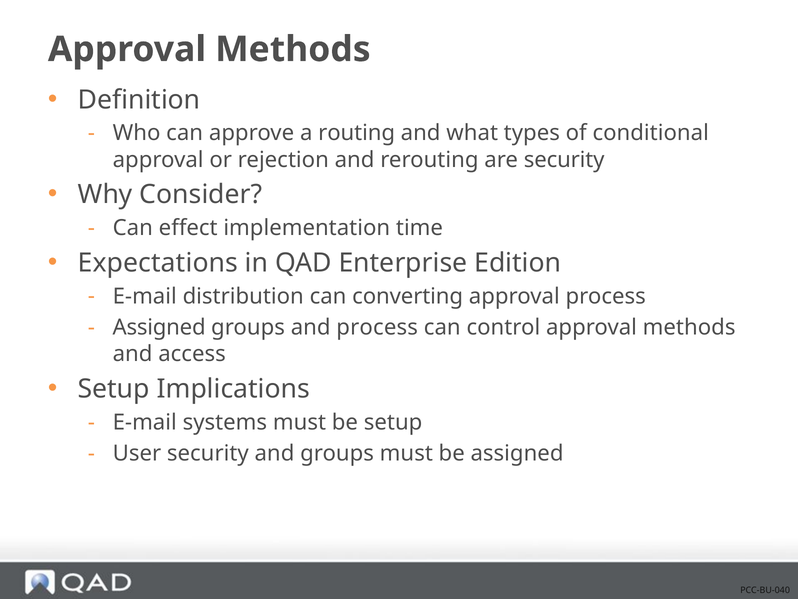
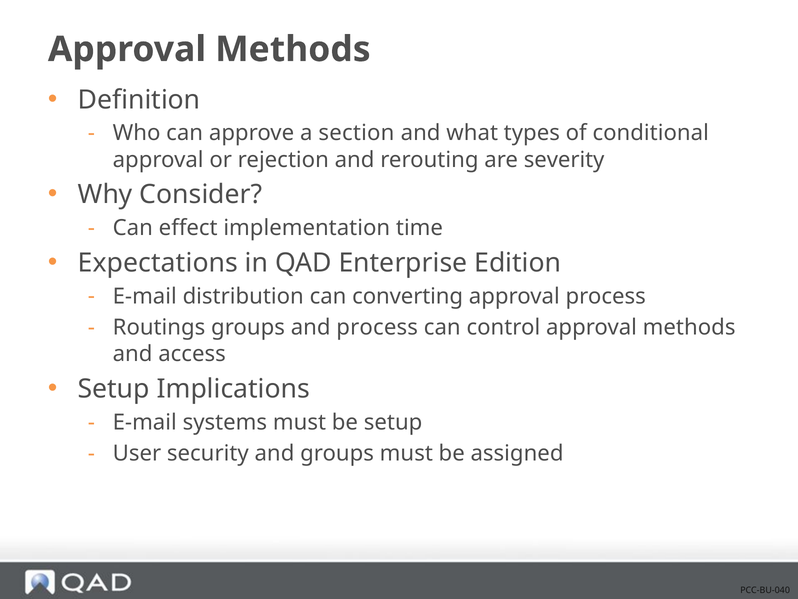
routing: routing -> section (356, 133)
are security: security -> severity (564, 160)
Assigned: Assigned -> Routings (159, 327)
